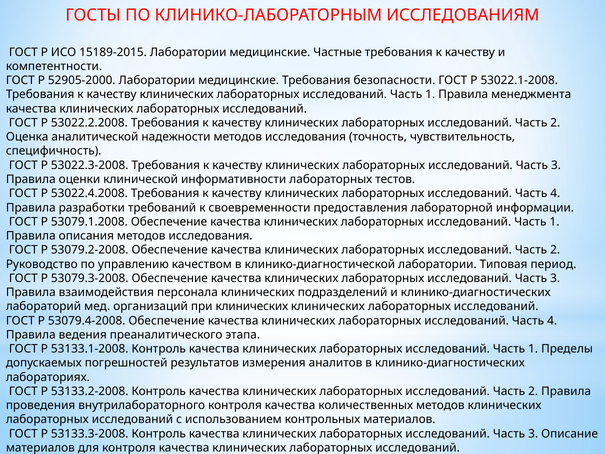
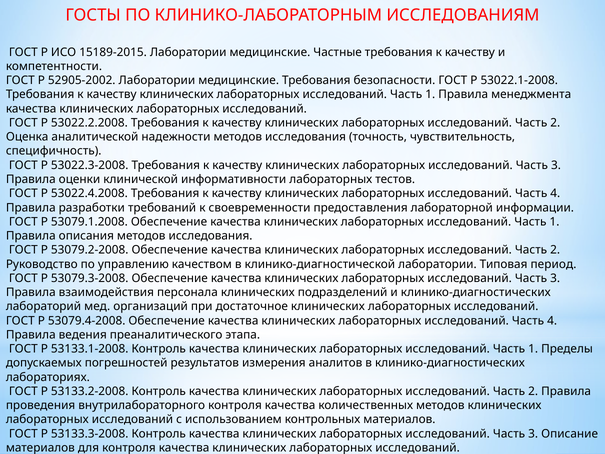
52905-2000: 52905-2000 -> 52905-2002 (82, 80)
при клинических: клинических -> достаточное (252, 306)
